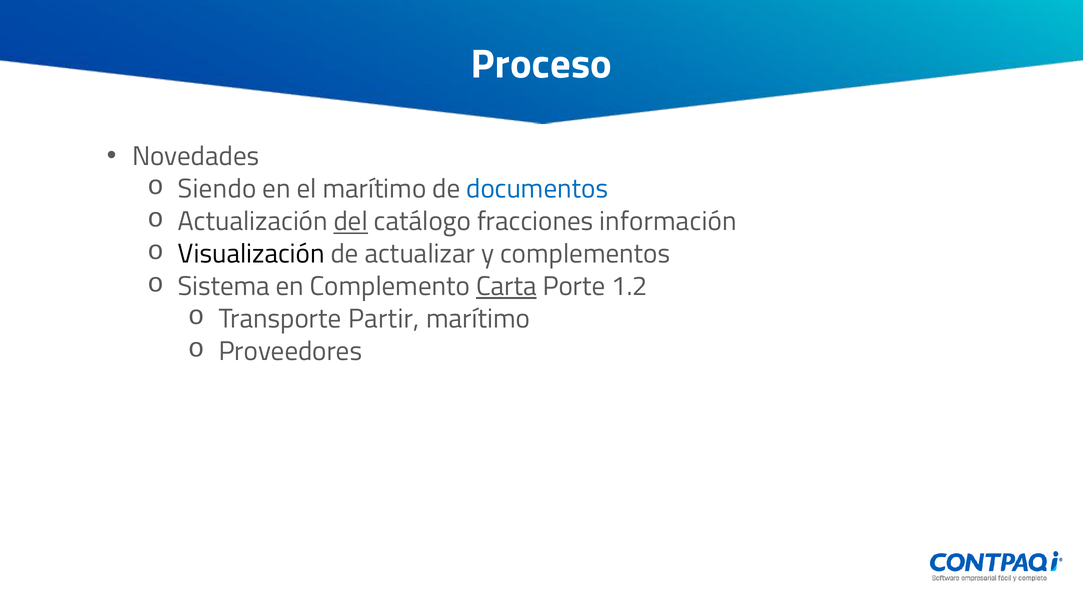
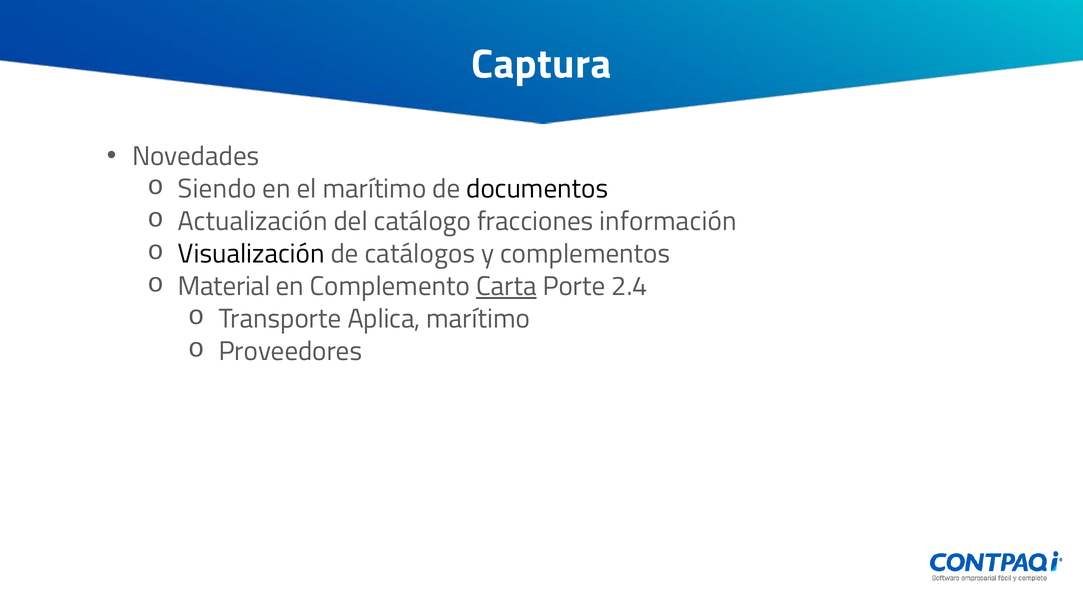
Proceso: Proceso -> Captura (541, 64)
documentos colour: blue -> black (537, 189)
del underline: present -> none (351, 221)
actualizar: actualizar -> catálogos (420, 254)
Sistema: Sistema -> Material (224, 286)
1.2: 1.2 -> 2.4 (629, 286)
Partir: Partir -> Aplica (384, 319)
